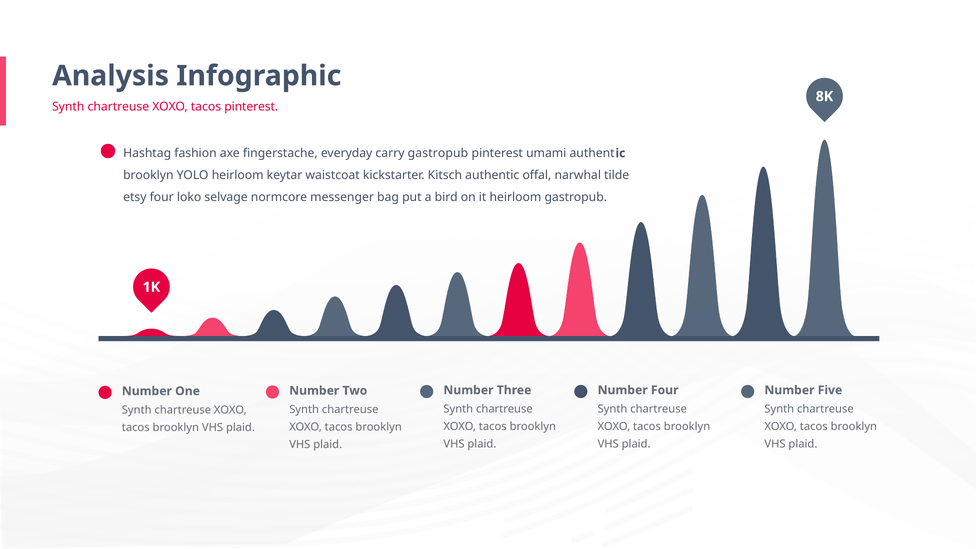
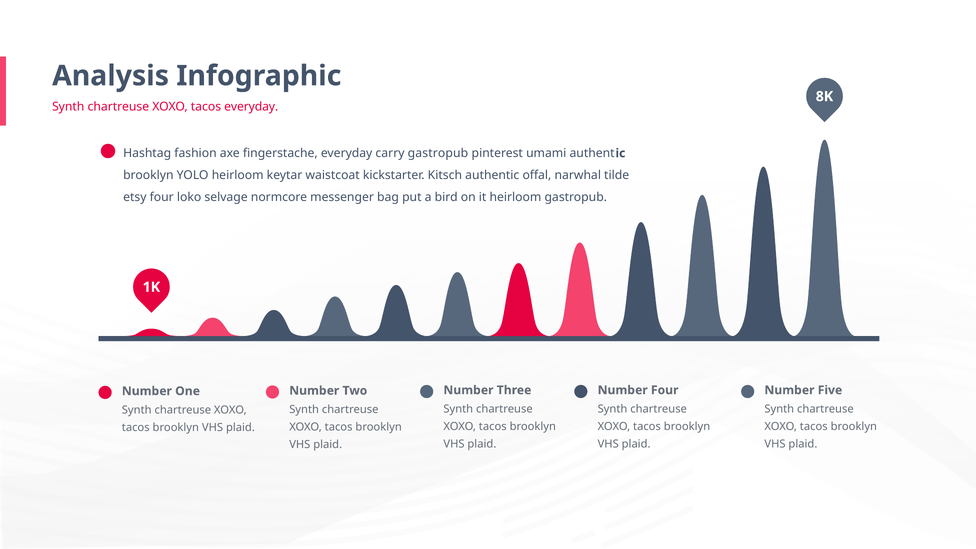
tacos pinterest: pinterest -> everyday (251, 107)
